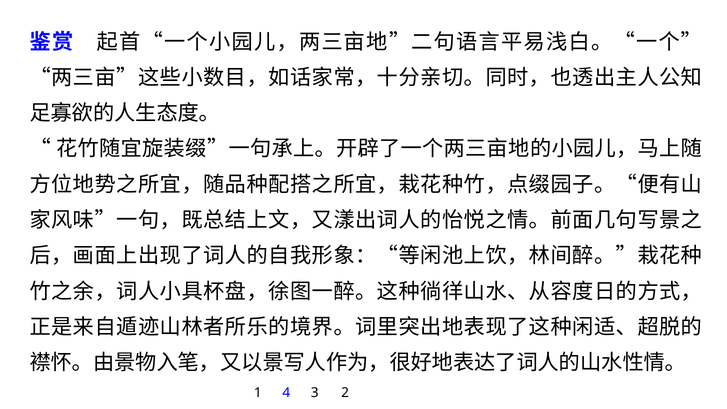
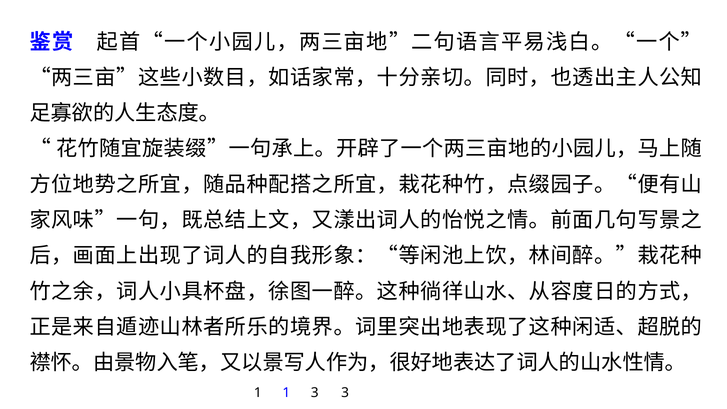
1 4: 4 -> 1 (286, 393)
3 2: 2 -> 3 (345, 393)
